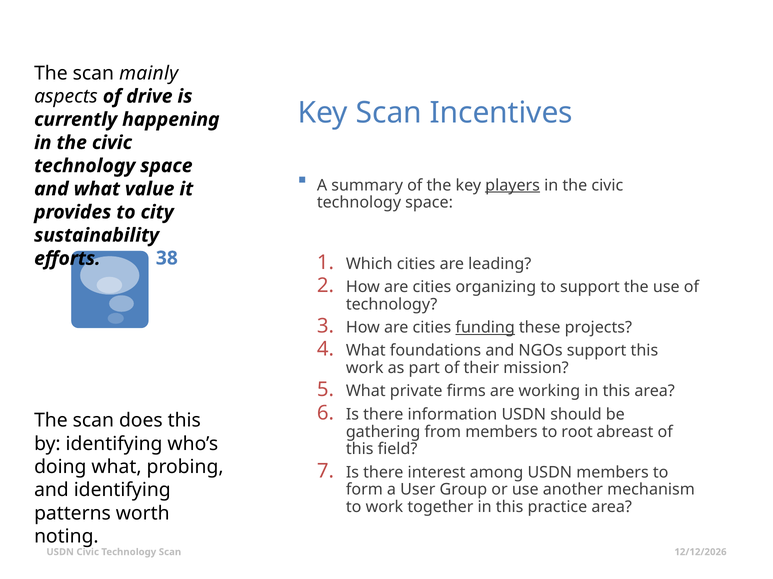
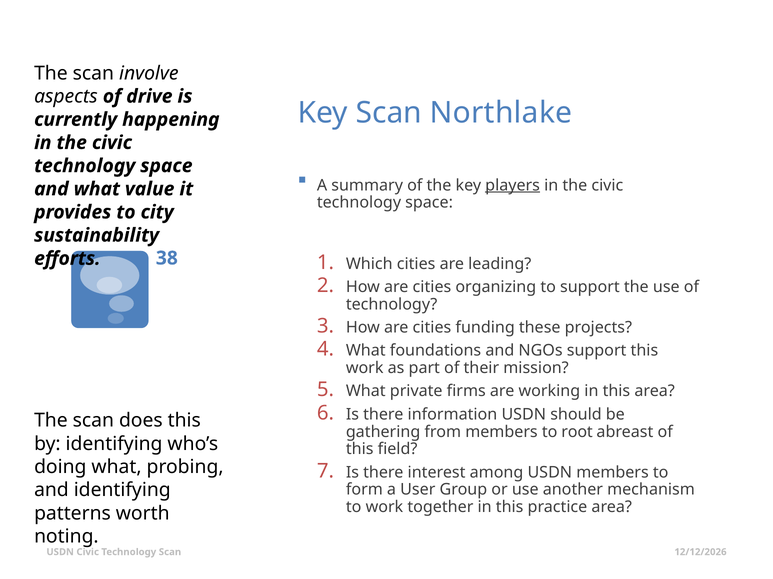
mainly: mainly -> involve (149, 73)
Incentives: Incentives -> Northlake (501, 113)
funding underline: present -> none (485, 328)
